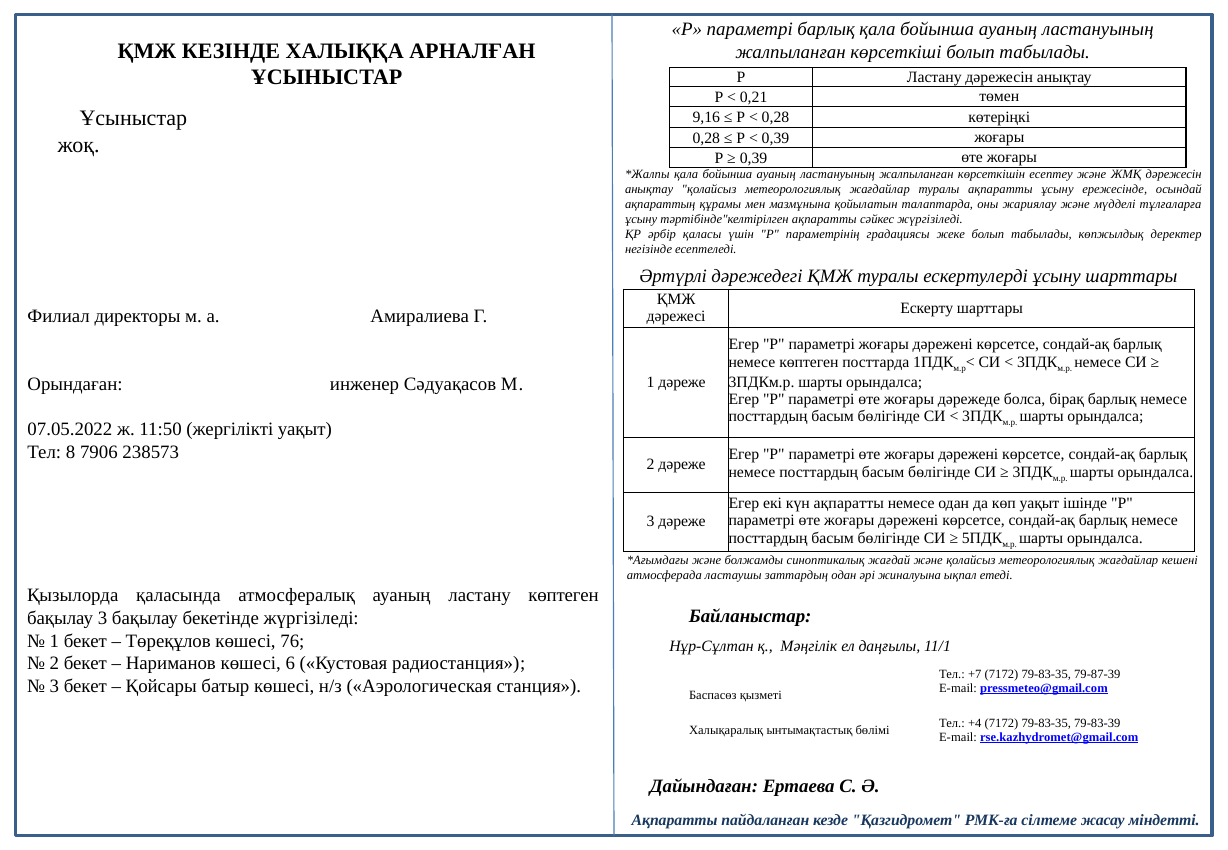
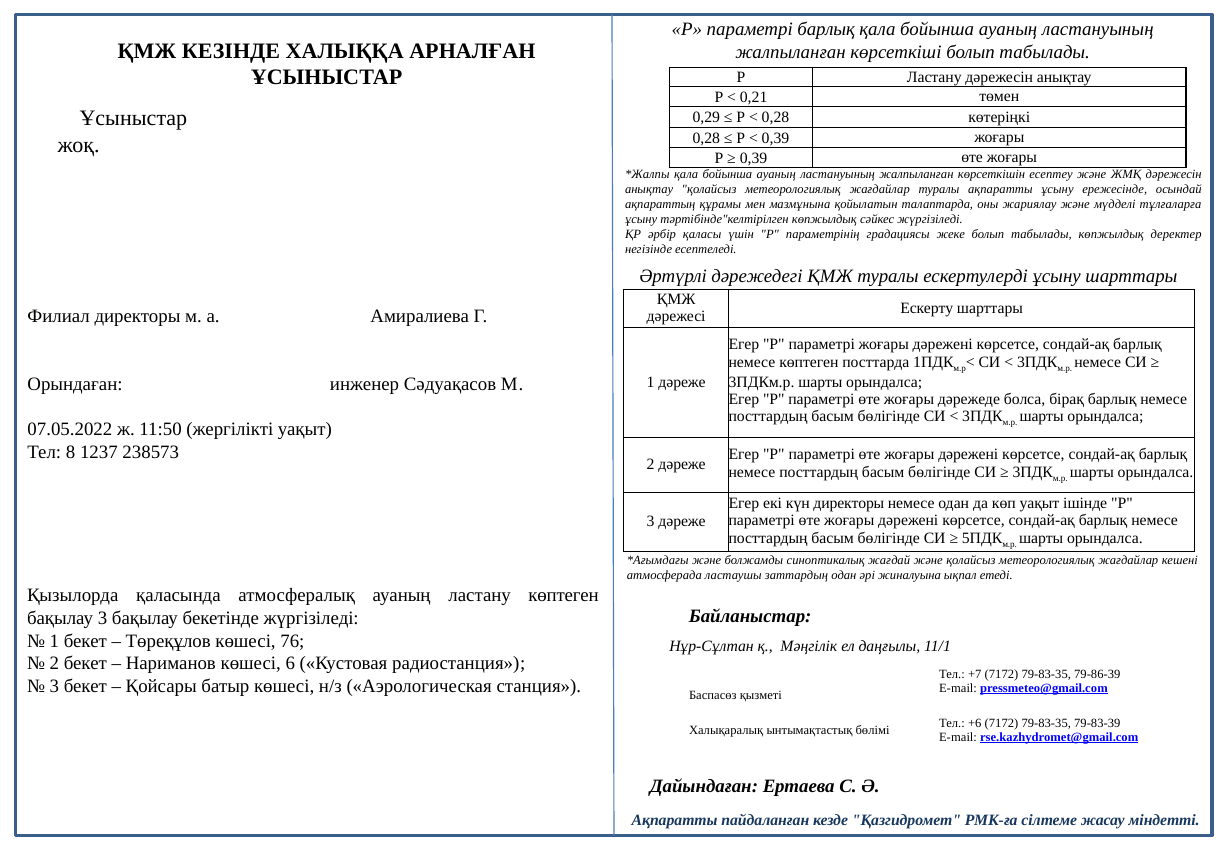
9,16: 9,16 -> 0,29 (706, 118)
тәртібінде"келтірілген ақпаратты: ақпаратты -> көпжылдық (824, 219)
7906: 7906 -> 1237 (99, 452)
күн ақпаратты: ақпаратты -> директоры (849, 503)
79-87-39: 79-87-39 -> 79-86-39 (1097, 674)
+4: +4 -> +6 (975, 723)
